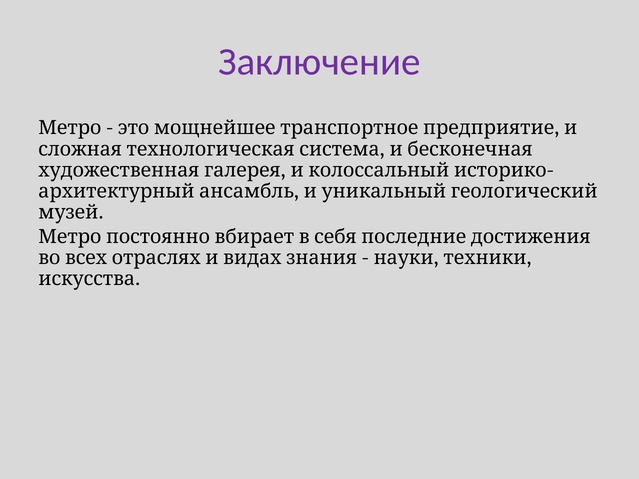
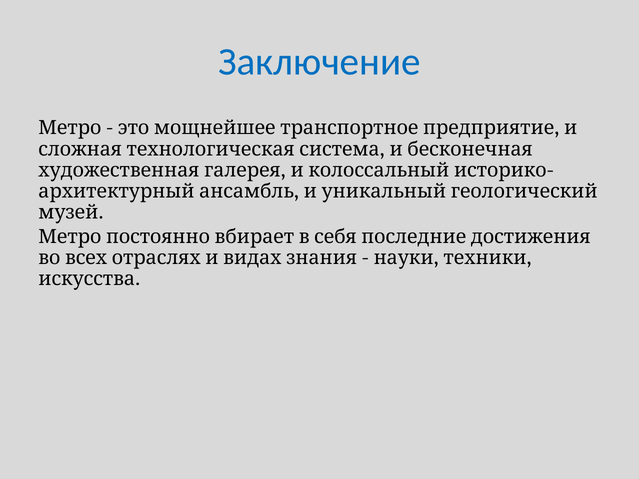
Заключение colour: purple -> blue (319, 62)
